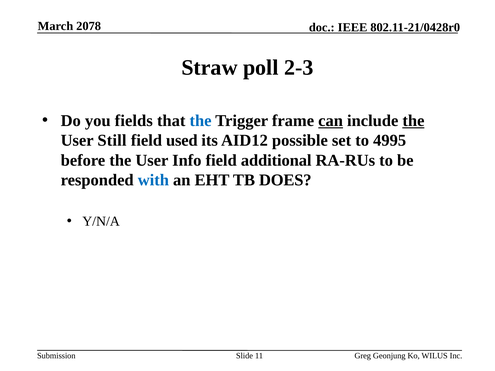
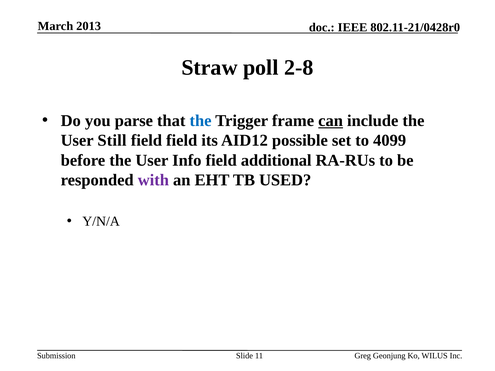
2078: 2078 -> 2013 (89, 26)
2-3: 2-3 -> 2-8 (299, 67)
fields: fields -> parse (134, 121)
the underline: present -> none (413, 121)
field used: used -> field (182, 141)
4995: 4995 -> 4099 (390, 141)
with colour: blue -> purple (153, 180)
DOES: DOES -> USED (285, 180)
